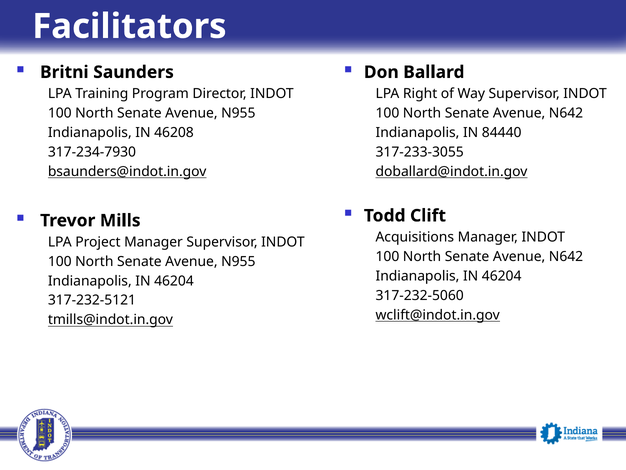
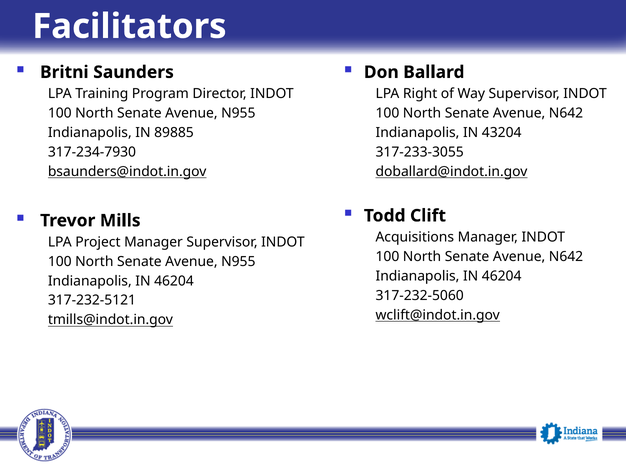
46208: 46208 -> 89885 (174, 132)
84440: 84440 -> 43204 (502, 132)
